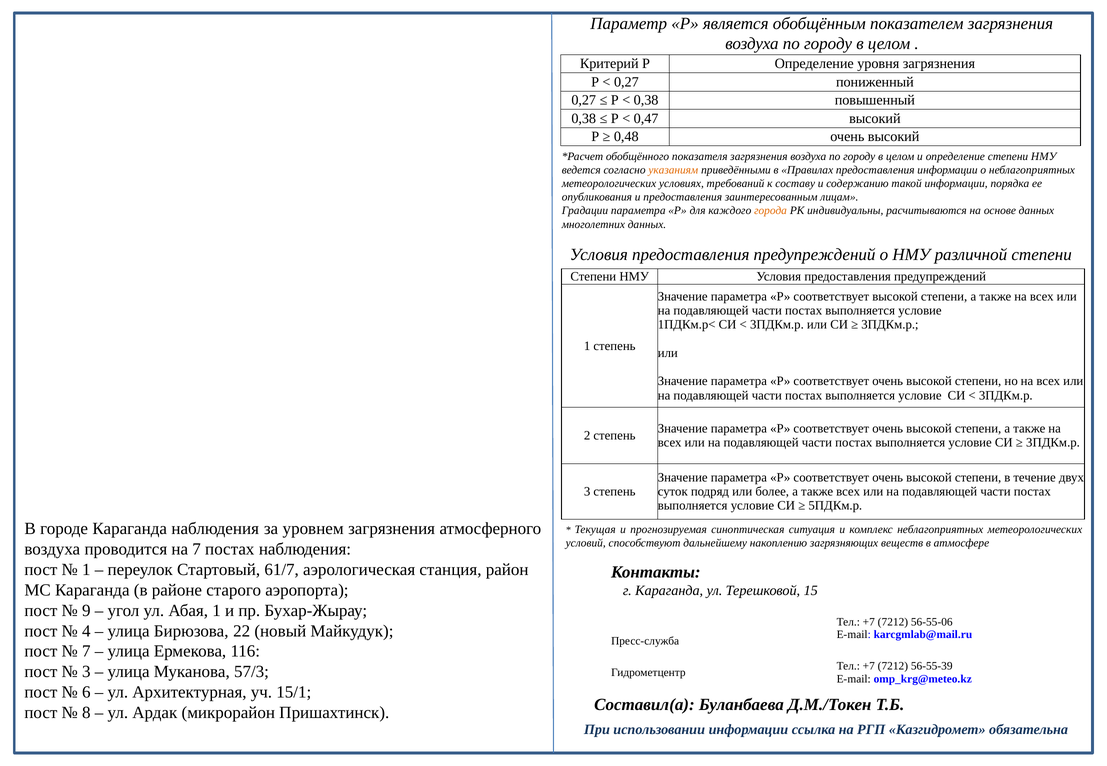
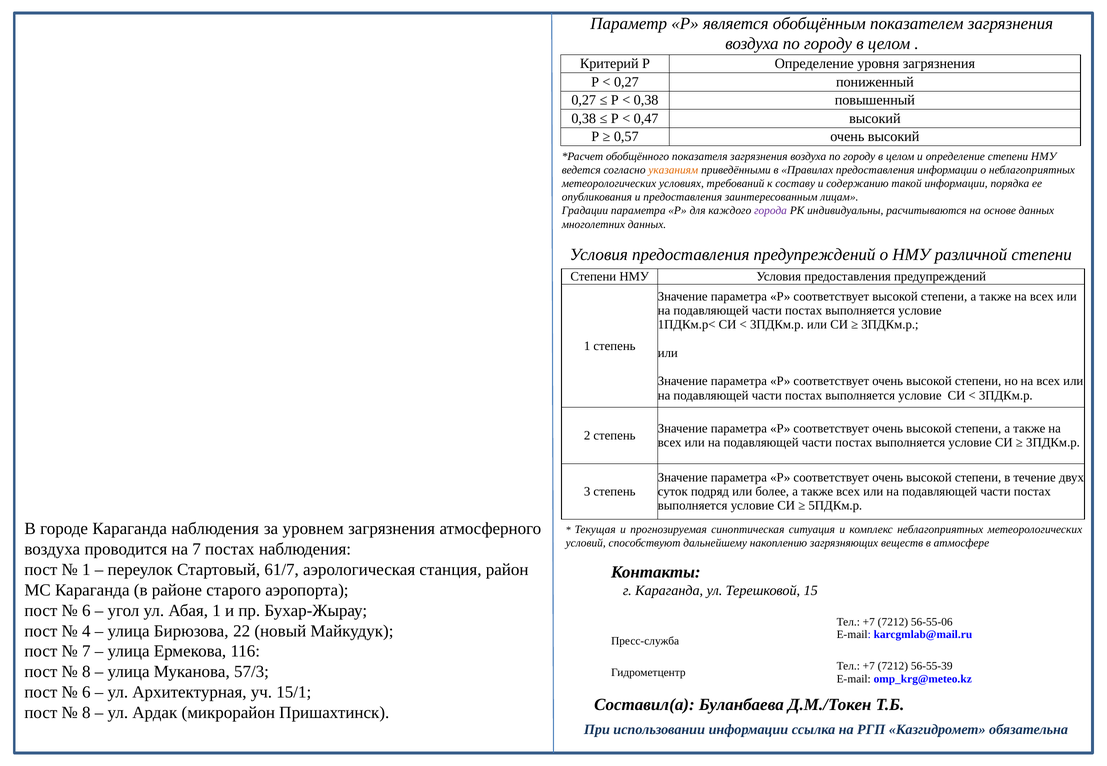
0,48: 0,48 -> 0,57 (626, 137)
города colour: orange -> purple (771, 211)
9: 9 -> 6 (86, 611)
3: 3 -> 8 (86, 672)
